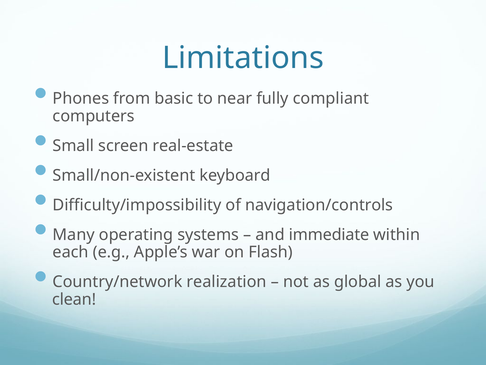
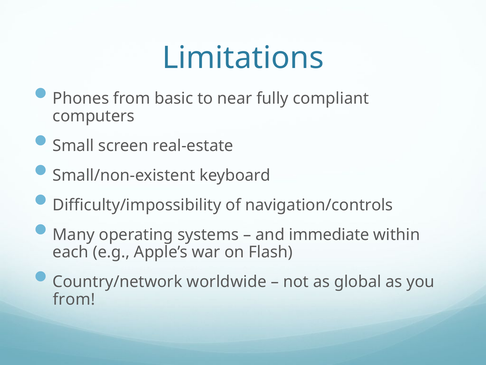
realization: realization -> worldwide (227, 282)
clean: clean -> from (74, 299)
